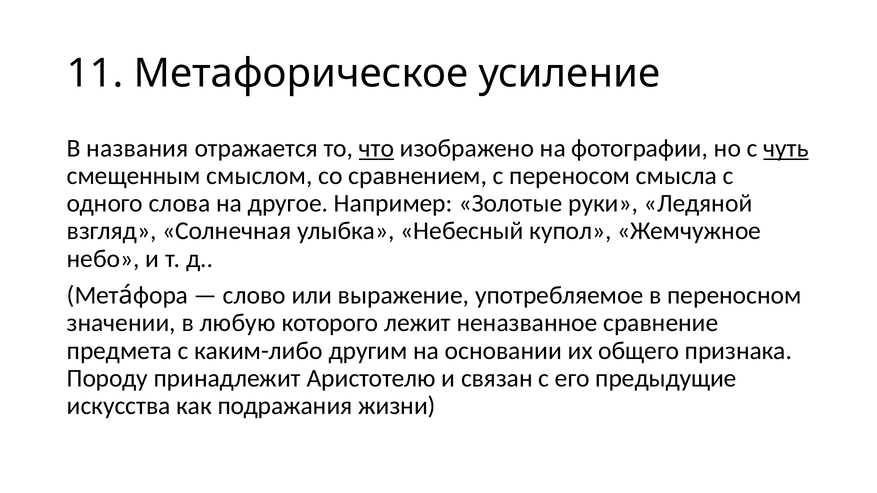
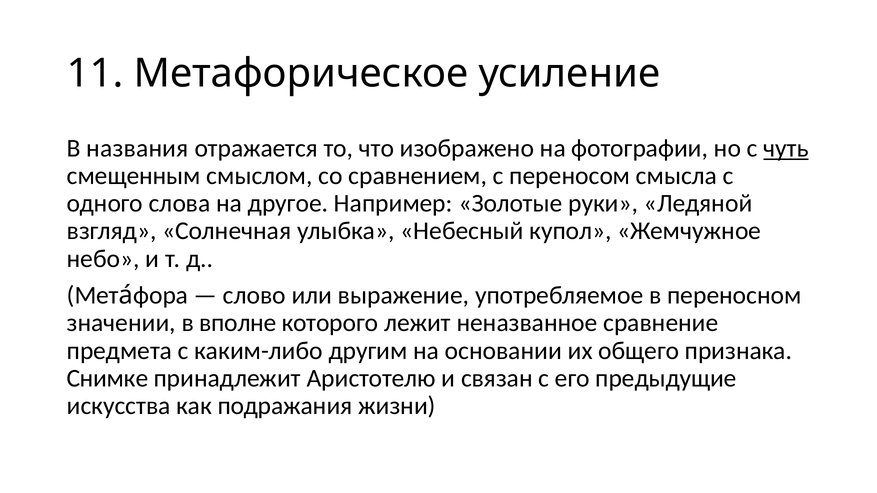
что underline: present -> none (376, 148)
любую: любую -> вполне (238, 323)
Породу: Породу -> Снимке (107, 378)
